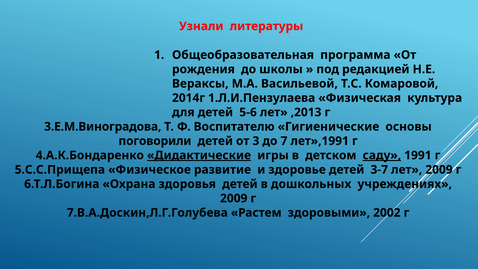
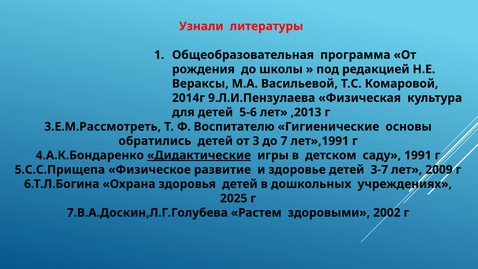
1.Л.И.Пензулаева: 1.Л.И.Пензулаева -> 9.Л.И.Пензулаева (262, 98)
3.Е.М.Виноградова: 3.Е.М.Виноградова -> 3.Е.М.Рассмотреть (103, 127)
поговорили: поговорили -> обратились (155, 141)
саду underline: present -> none (382, 155)
2009: 2009 -> 2025 (234, 198)
